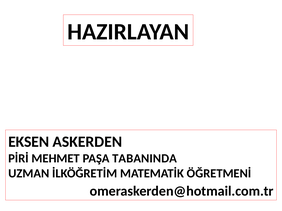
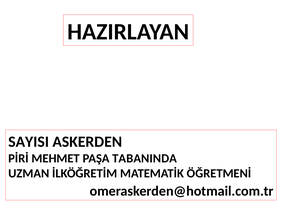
EKSEN: EKSEN -> SAYISI (29, 142)
